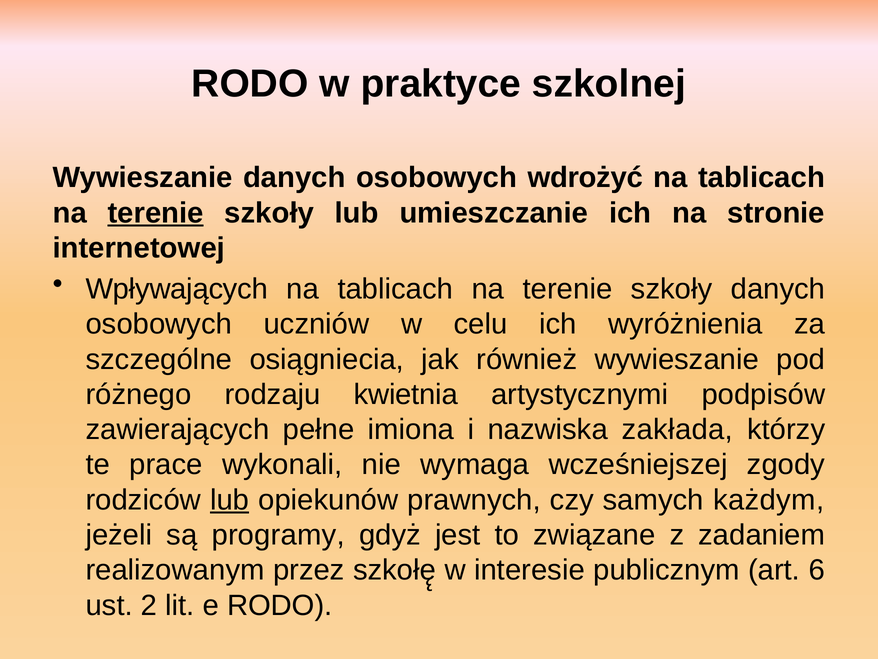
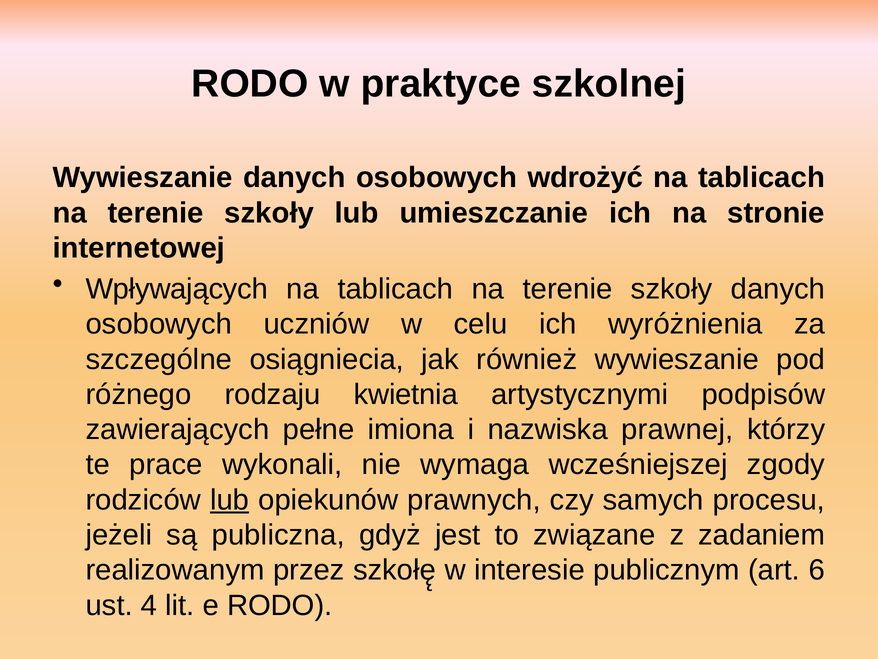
terenie underline: present -> none (156, 213)
zakłada: zakłada -> prawnej (677, 429)
każdym: każdym -> procesu (769, 500)
programy: programy -> publiczna (278, 535)
2: 2 -> 4 (149, 605)
